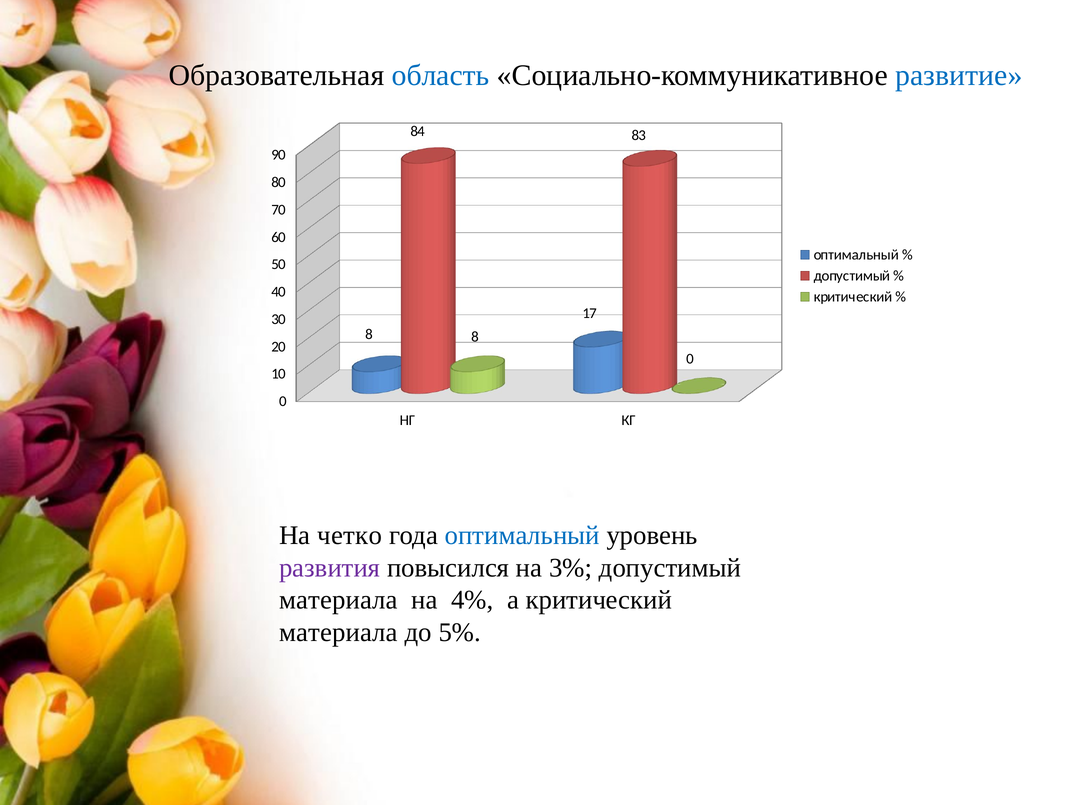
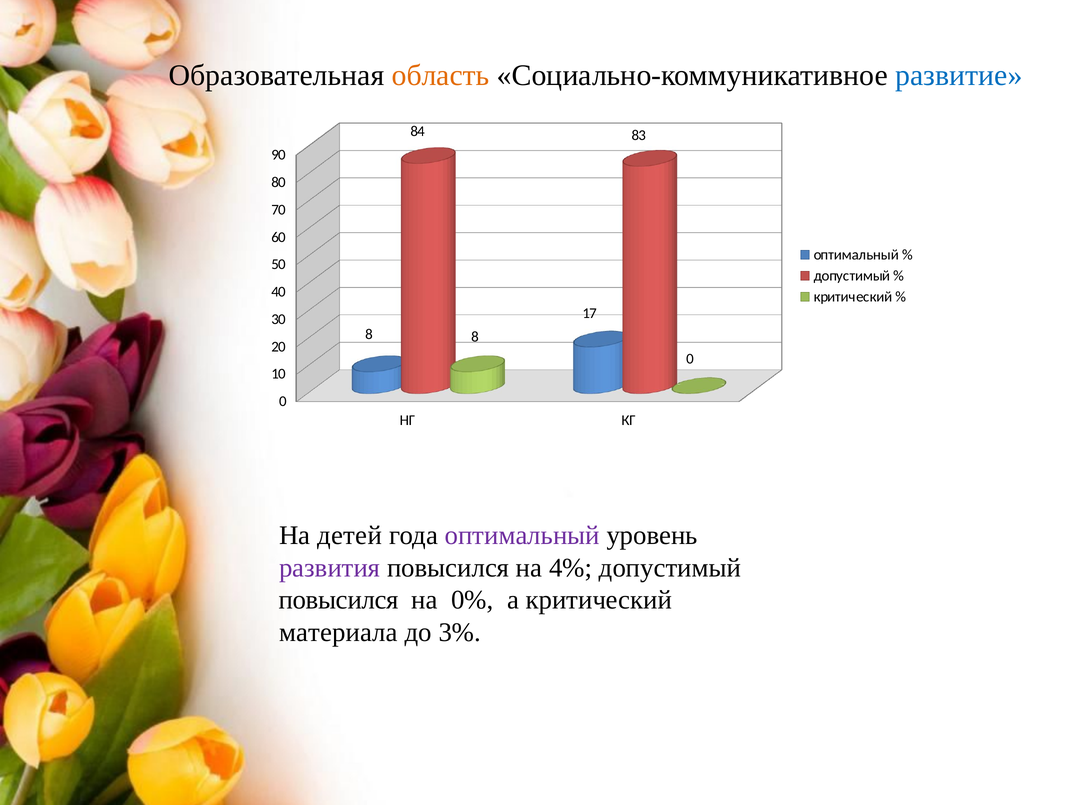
область colour: blue -> orange (440, 76)
четко: четко -> детей (350, 536)
оптимальный colour: blue -> purple (522, 536)
3%: 3% -> 4% (571, 568)
материала: материала -> повысился (339, 600)
4%: 4% -> 0% (472, 600)
5%: 5% -> 3% (460, 633)
